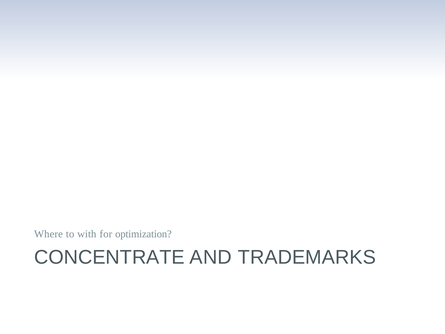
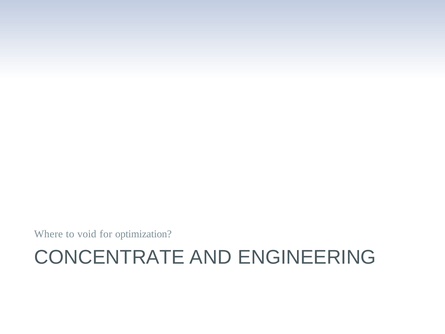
with: with -> void (87, 234)
TRADEMARKS: TRADEMARKS -> ENGINEERING (307, 257)
